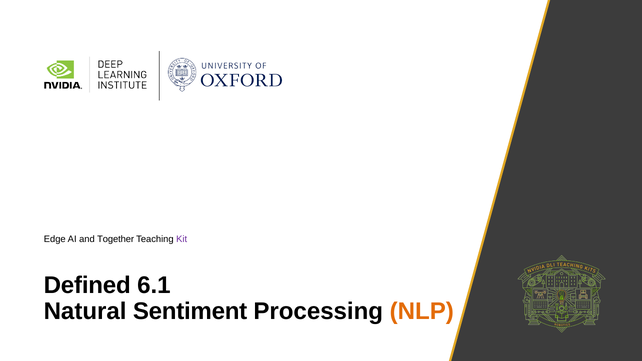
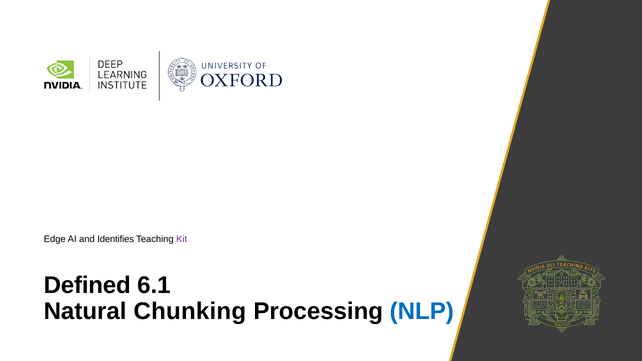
Together: Together -> Identifies (116, 239)
Sentiment: Sentiment -> Chunking (190, 311)
NLP colour: orange -> blue (422, 311)
